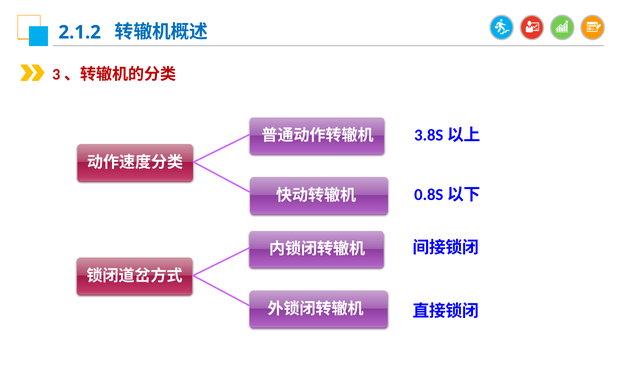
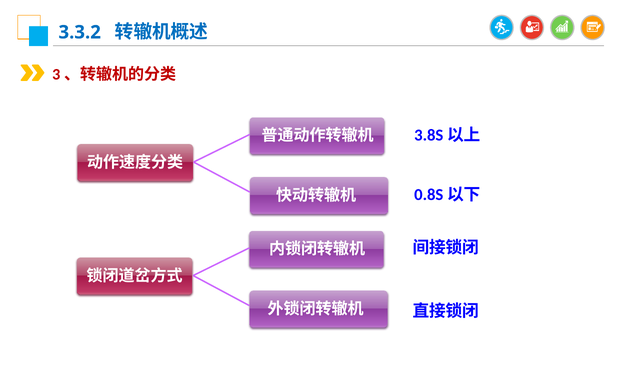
2.1.2: 2.1.2 -> 3.3.2 (80, 32)
